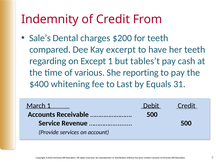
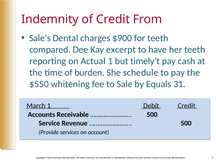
$200: $200 -> $900 (122, 38)
regarding: regarding -> reporting (48, 61)
Except: Except -> Actual (93, 61)
tables’t: tables’t -> timely’t (145, 61)
various: various -> burden (90, 73)
reporting: reporting -> schedule (141, 73)
$400: $400 -> $550 (39, 84)
Last: Last -> Sale (125, 84)
